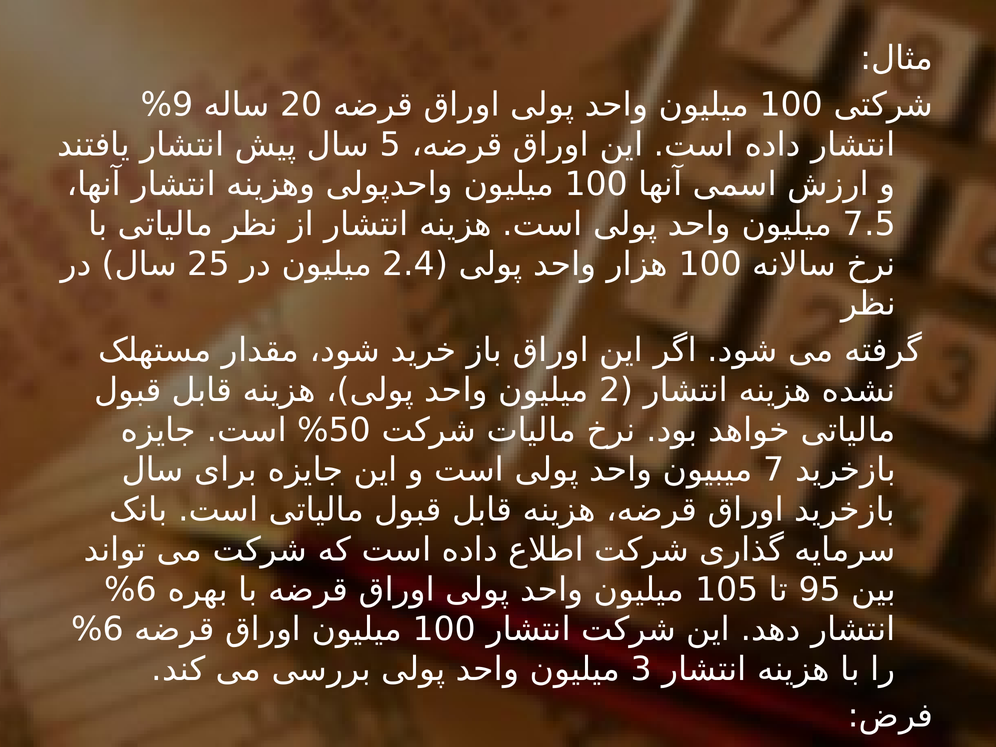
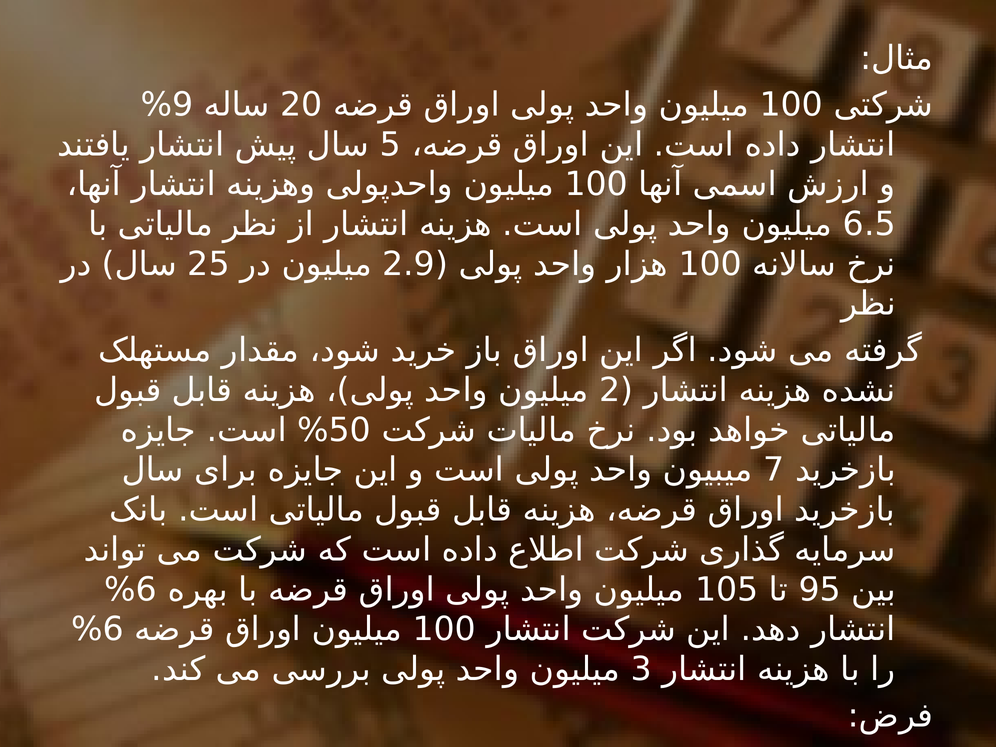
7.5: 7.5 -> 6.5 (869, 224)
2.4: 2.4 -> 2.9 (409, 264)
